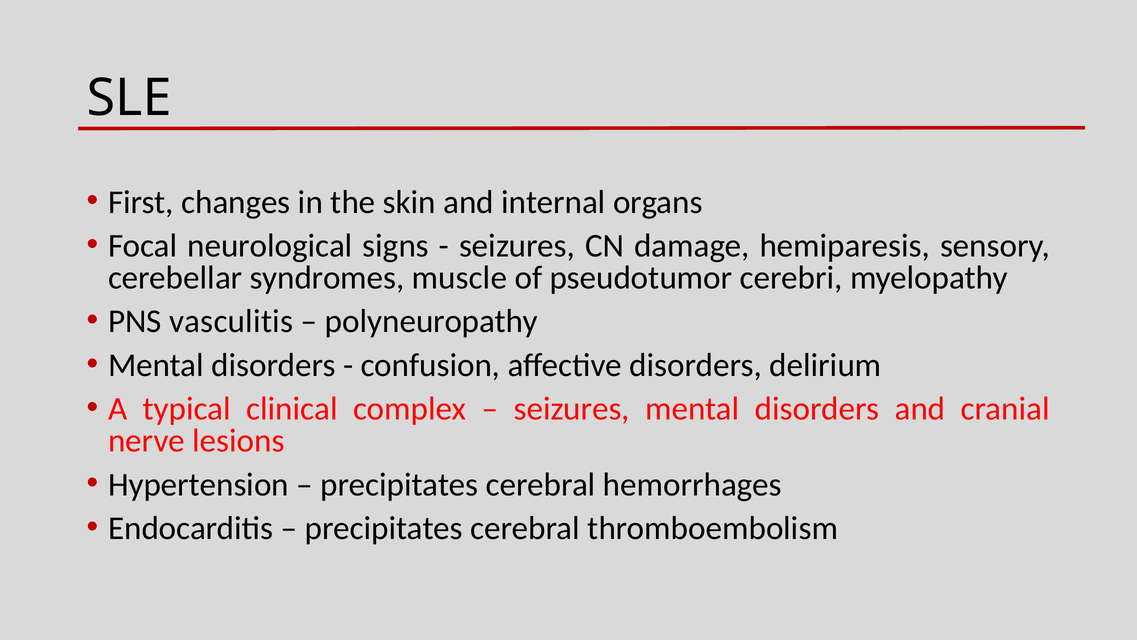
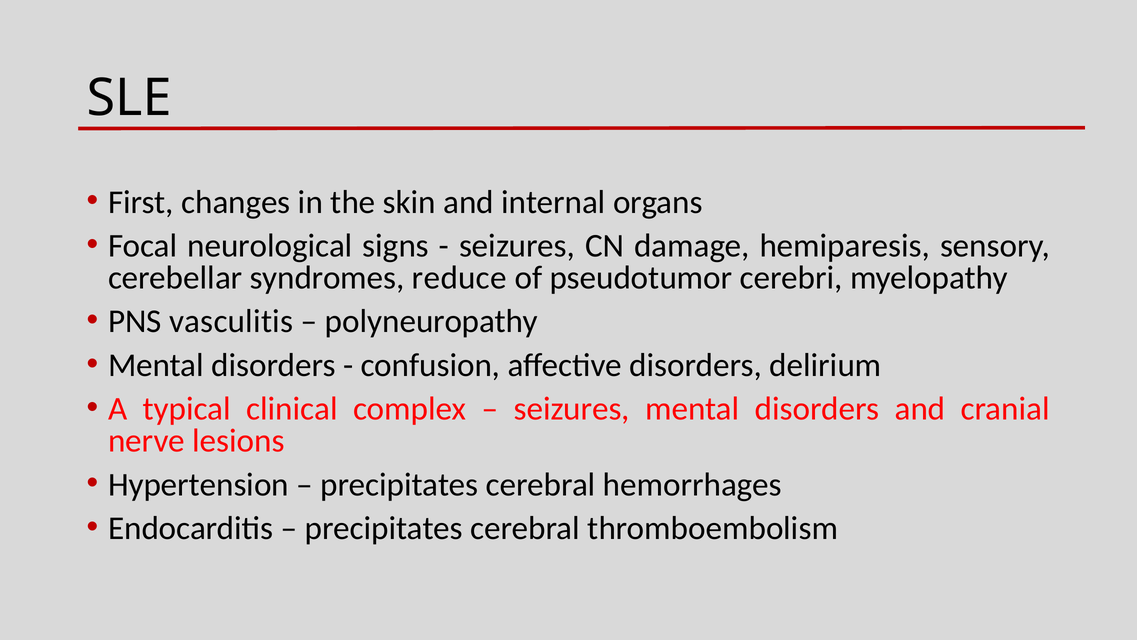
muscle: muscle -> reduce (459, 278)
